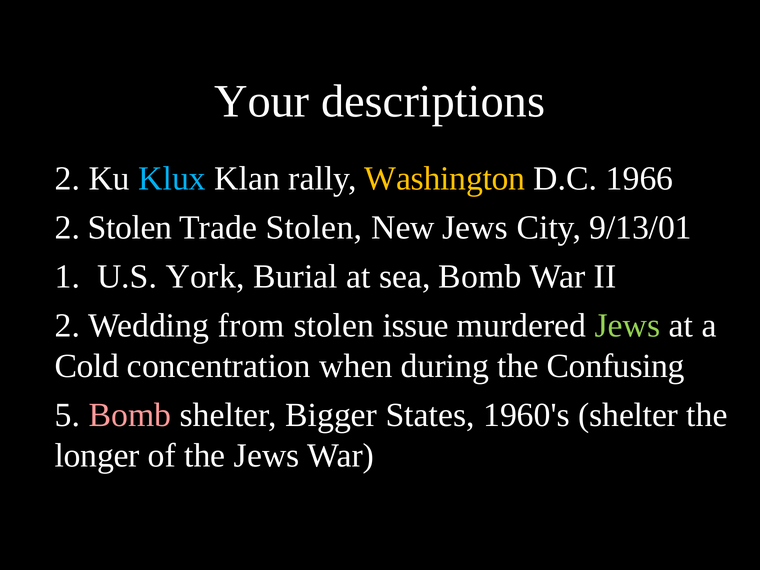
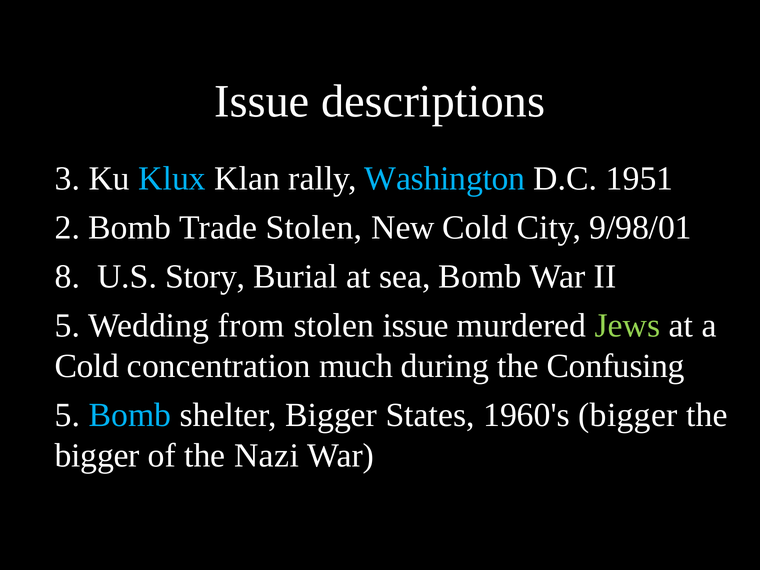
Your: Your -> Issue (262, 101)
2: 2 -> 3 (68, 179)
Washington colour: yellow -> light blue (445, 179)
1966: 1966 -> 1951 (640, 179)
2 Stolen: Stolen -> Bomb (130, 228)
New Jews: Jews -> Cold (475, 228)
9/13/01: 9/13/01 -> 9/98/01 (641, 228)
1: 1 -> 8 (68, 276)
York: York -> Story (205, 276)
2: 2 -> 5 (68, 325)
when: when -> much (356, 366)
Bomb colour: pink -> light blue (130, 415)
1960's shelter: shelter -> bigger (628, 415)
longer: longer -> bigger (97, 456)
the Jews: Jews -> Nazi (267, 456)
